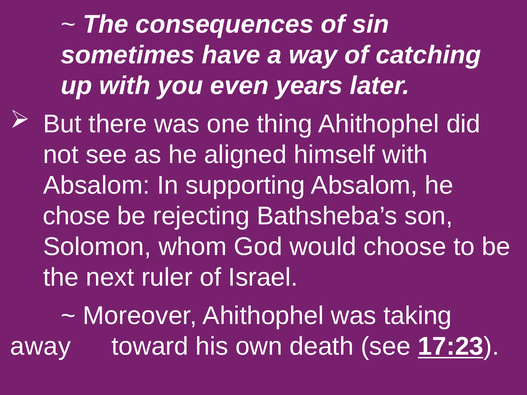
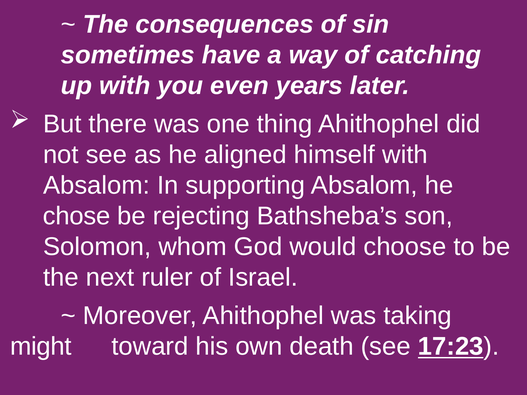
away: away -> might (41, 347)
